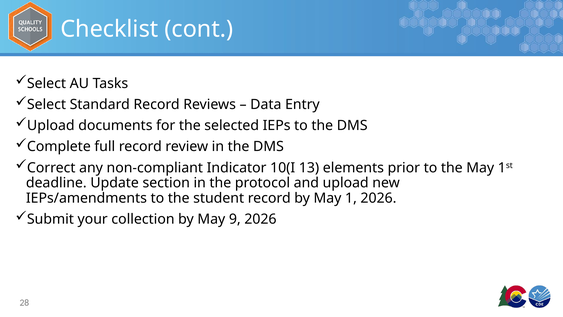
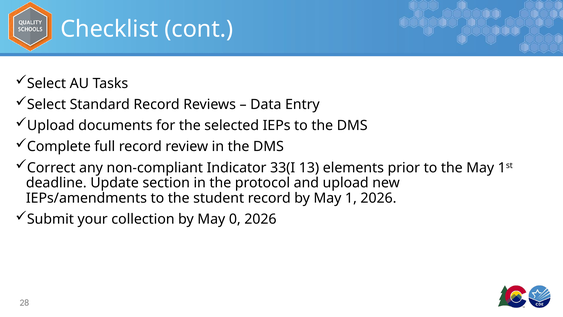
10(I: 10(I -> 33(I (283, 168)
9: 9 -> 0 (235, 219)
